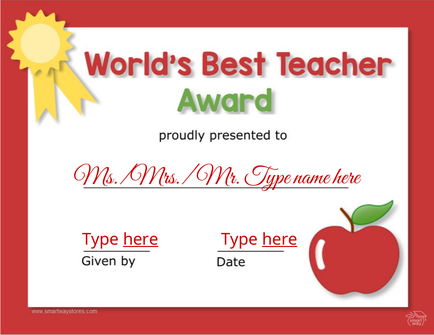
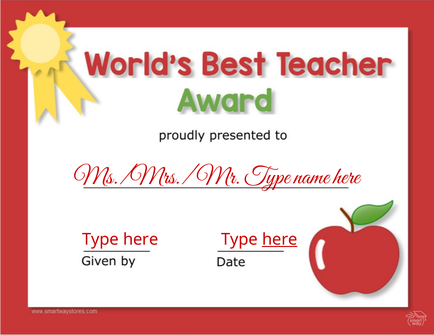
here underline: present -> none (141, 240)
